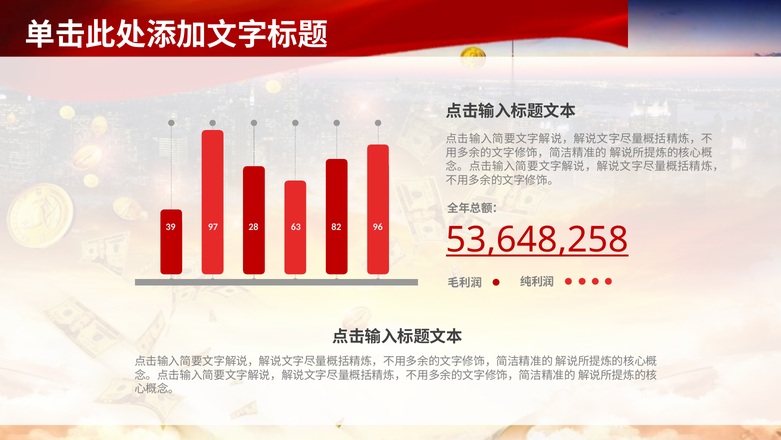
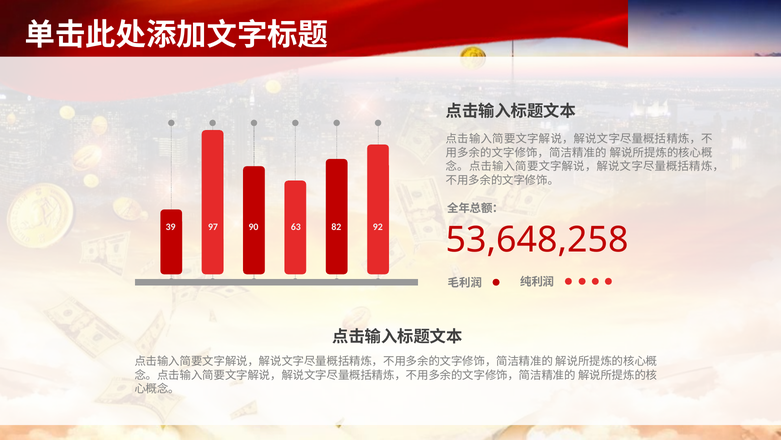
28: 28 -> 90 (253, 227)
96: 96 -> 92 (378, 227)
53,648,258 underline: present -> none (537, 240)
